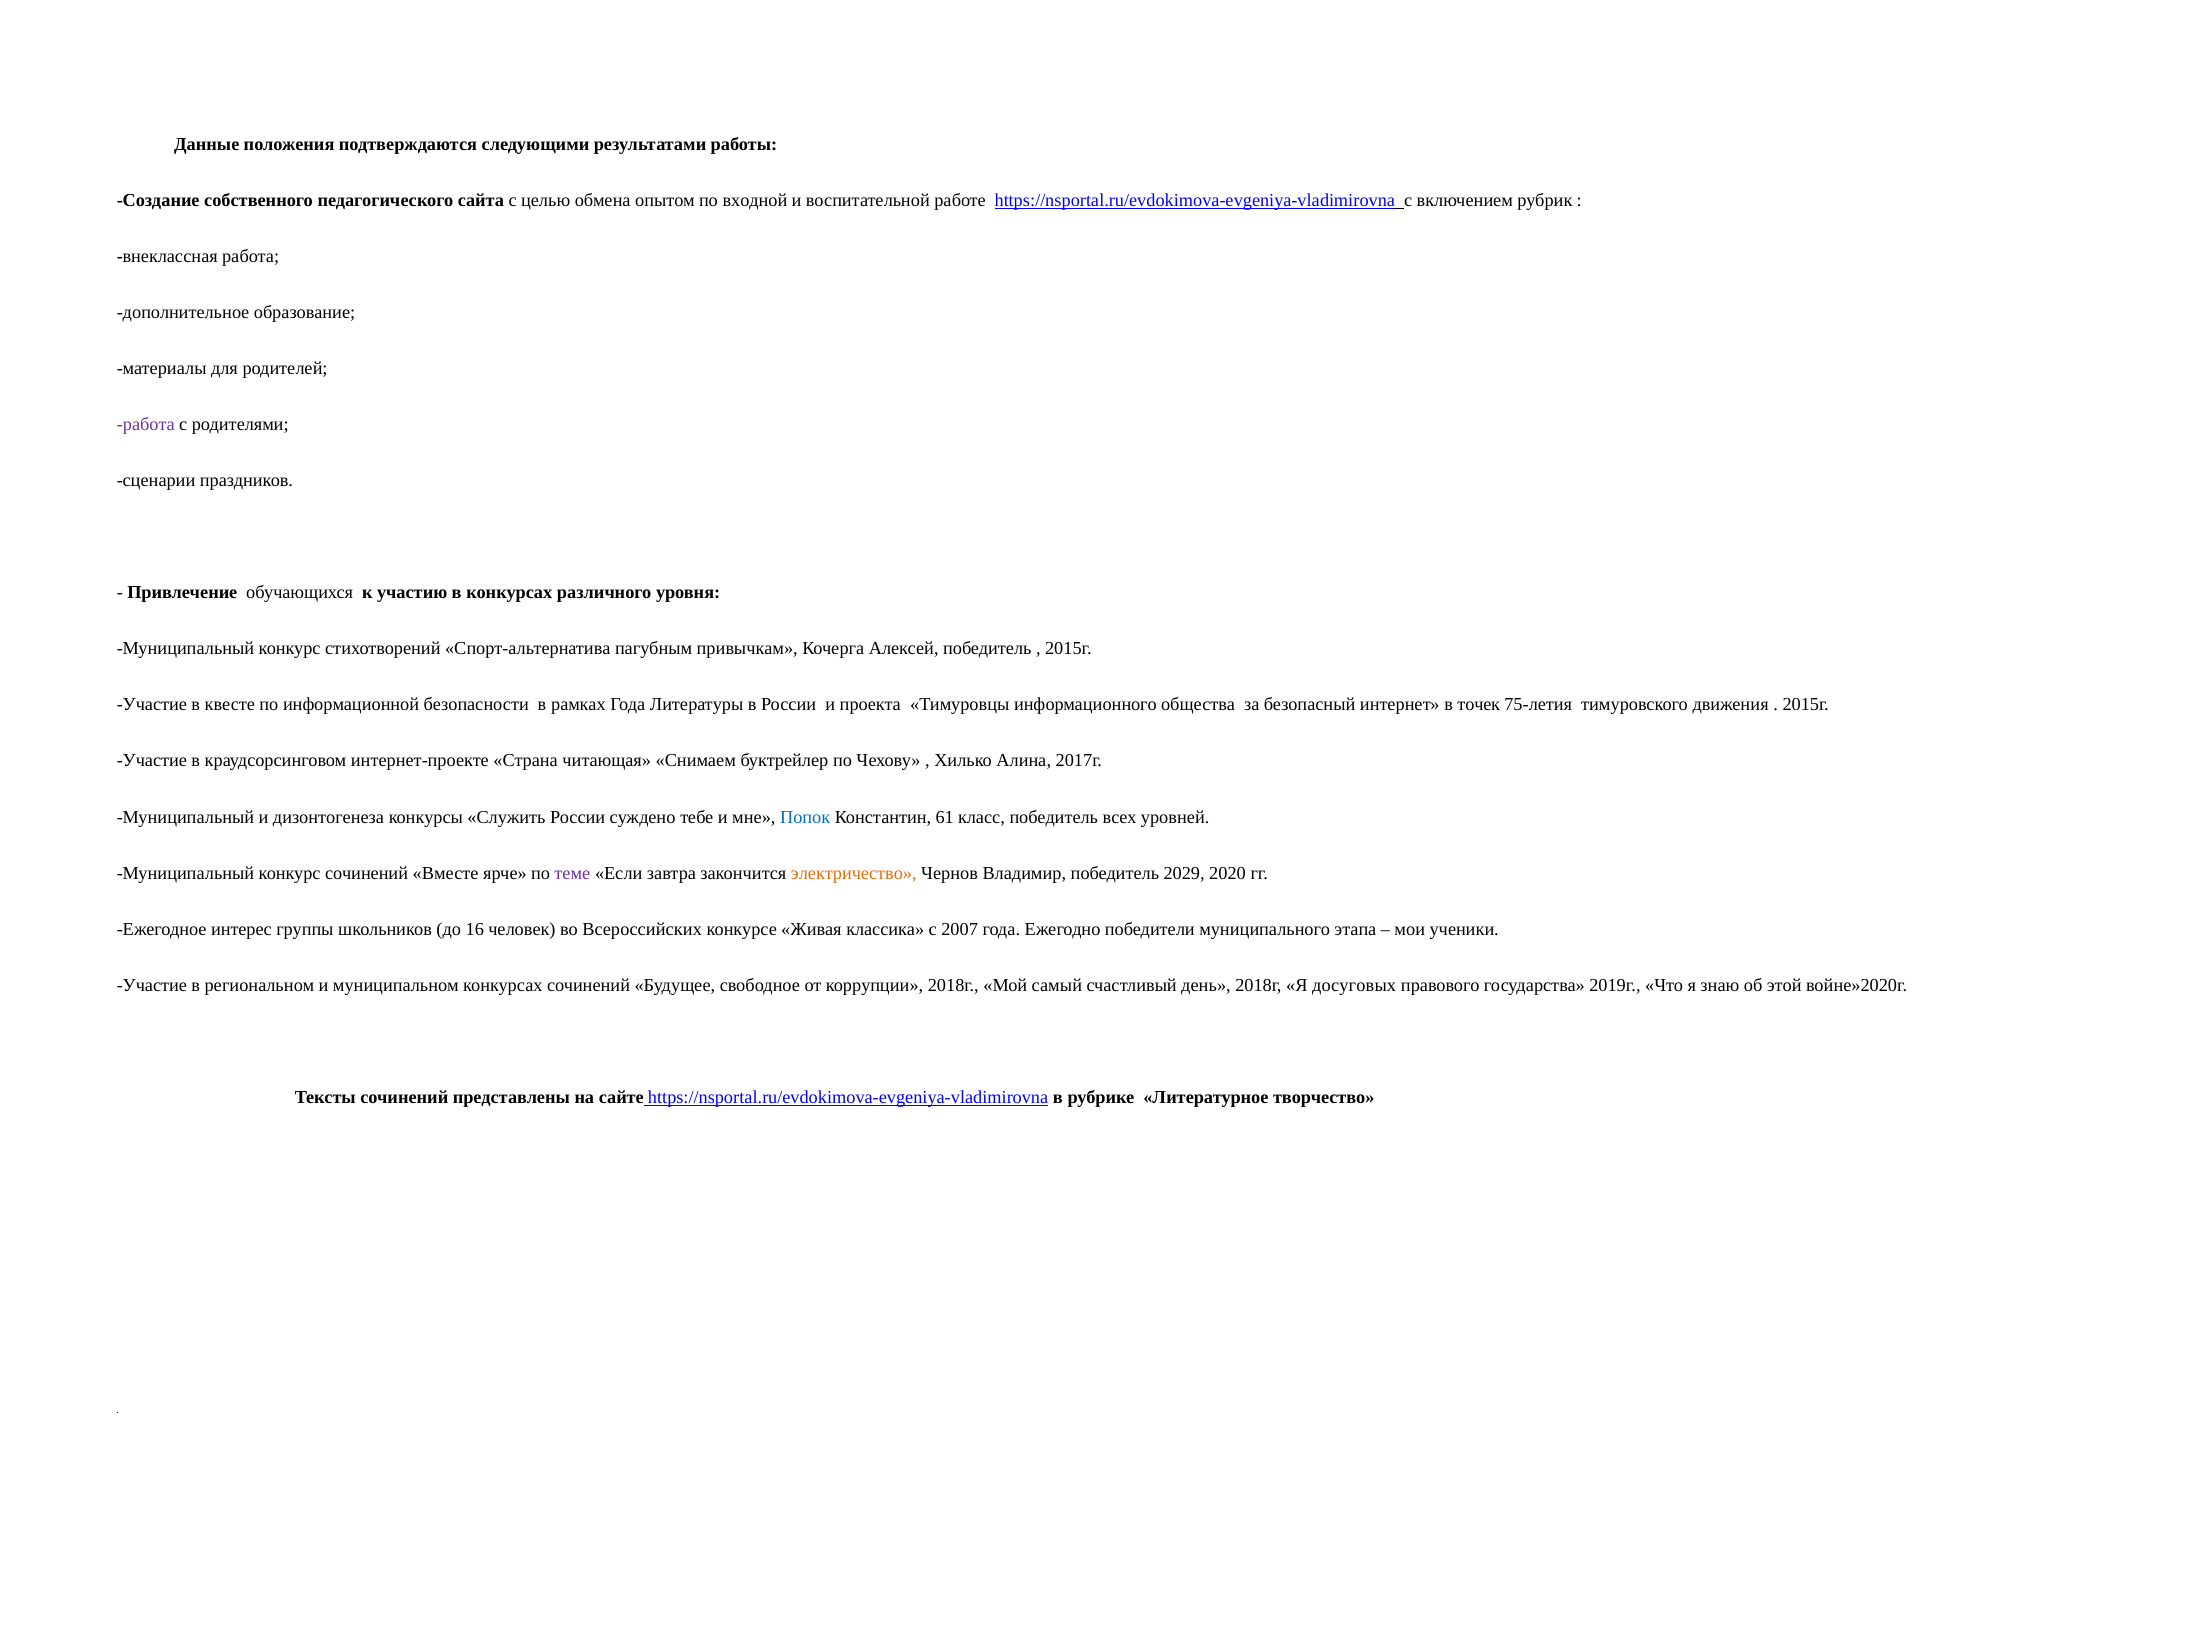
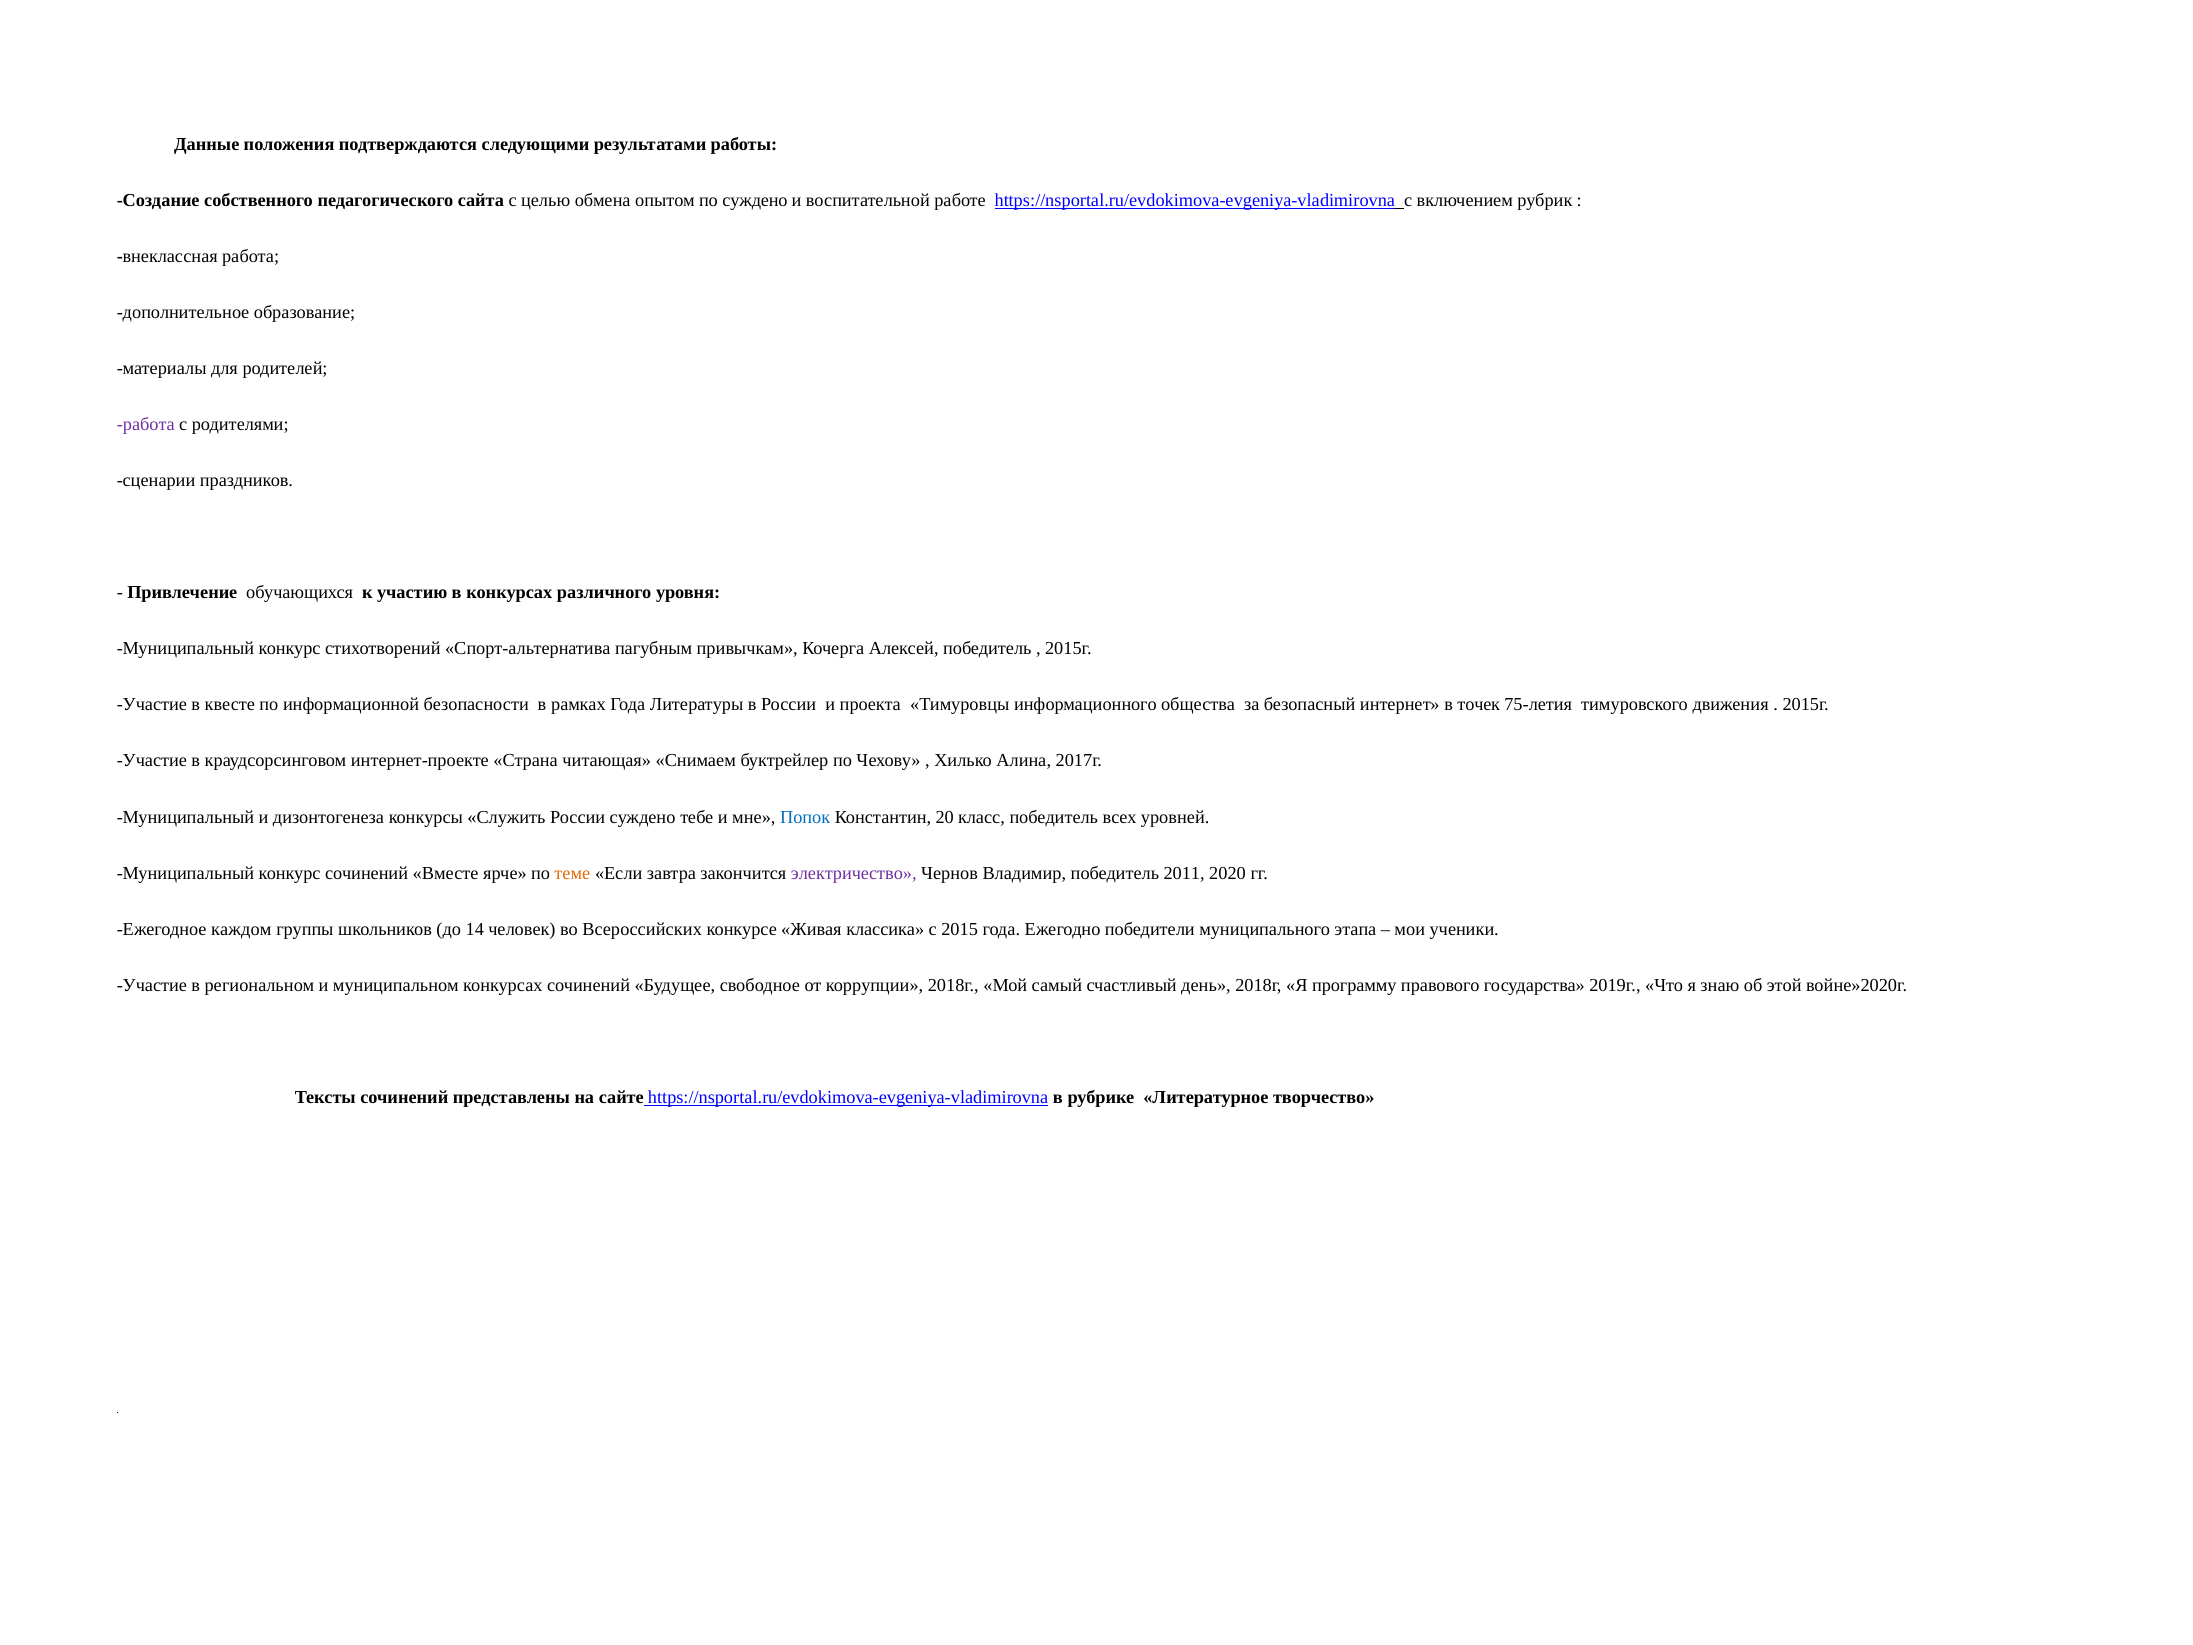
по входной: входной -> суждено (755, 200)
61: 61 -> 20 (945, 817)
теме colour: purple -> orange (572, 873)
электричество colour: orange -> purple (854, 873)
2029: 2029 -> 2011 (1184, 873)
интерес: интерес -> каждом (241, 929)
16: 16 -> 14 (475, 929)
2007: 2007 -> 2015 (960, 929)
досуговых: досуговых -> программу (1354, 985)
